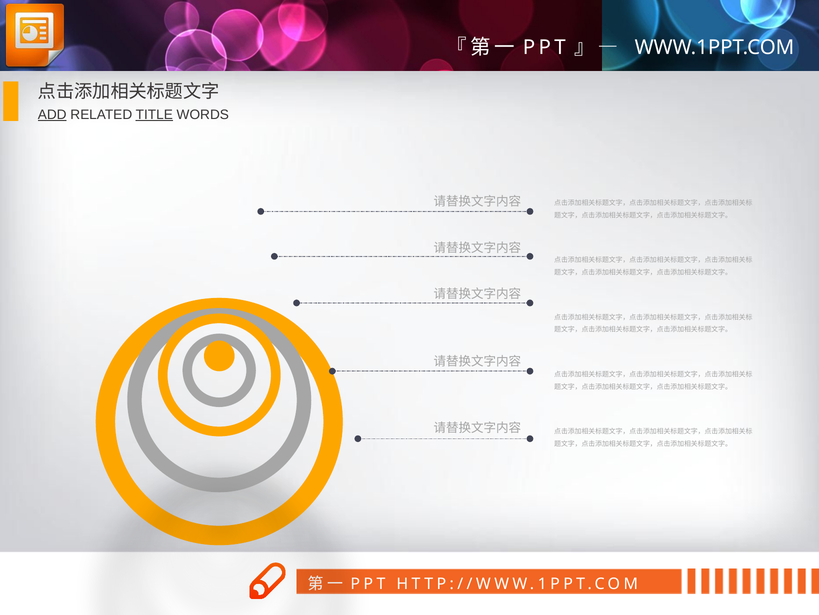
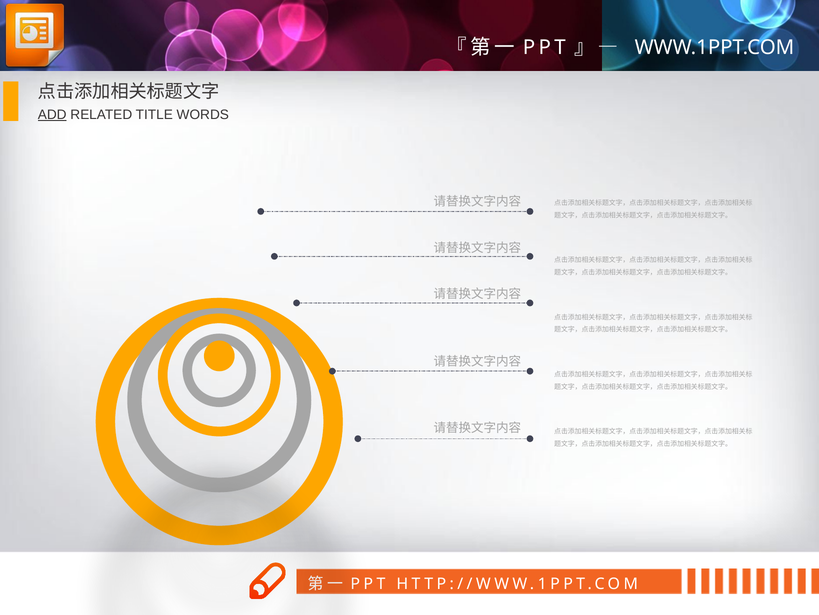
TITLE underline: present -> none (154, 115)
